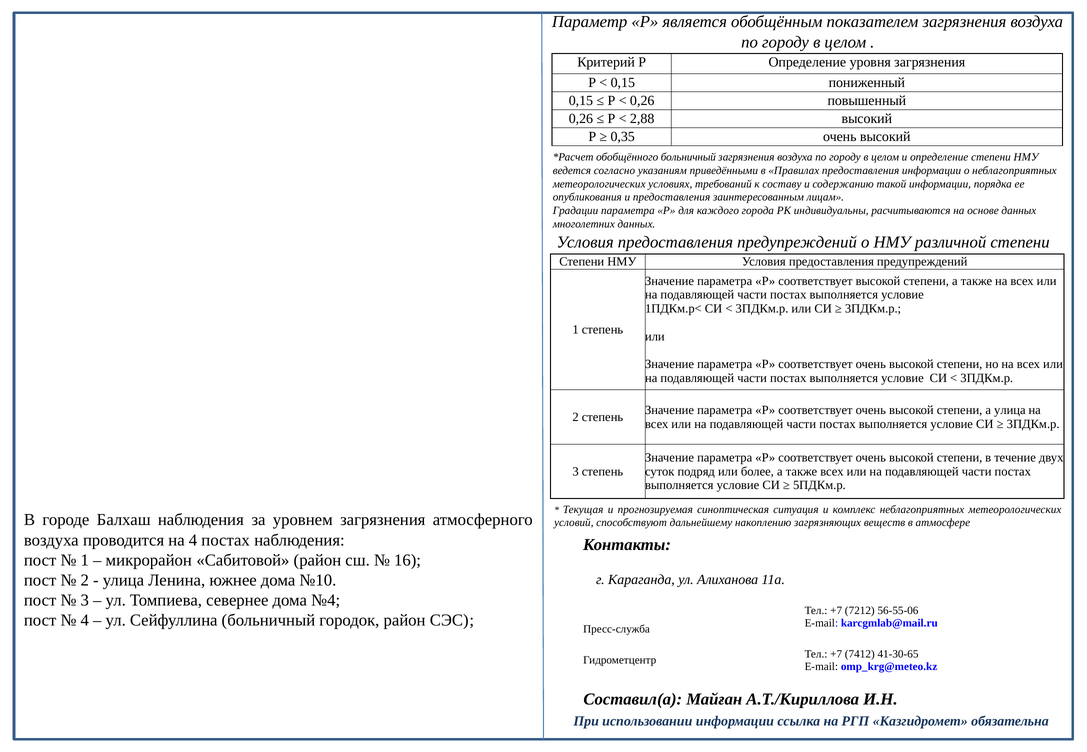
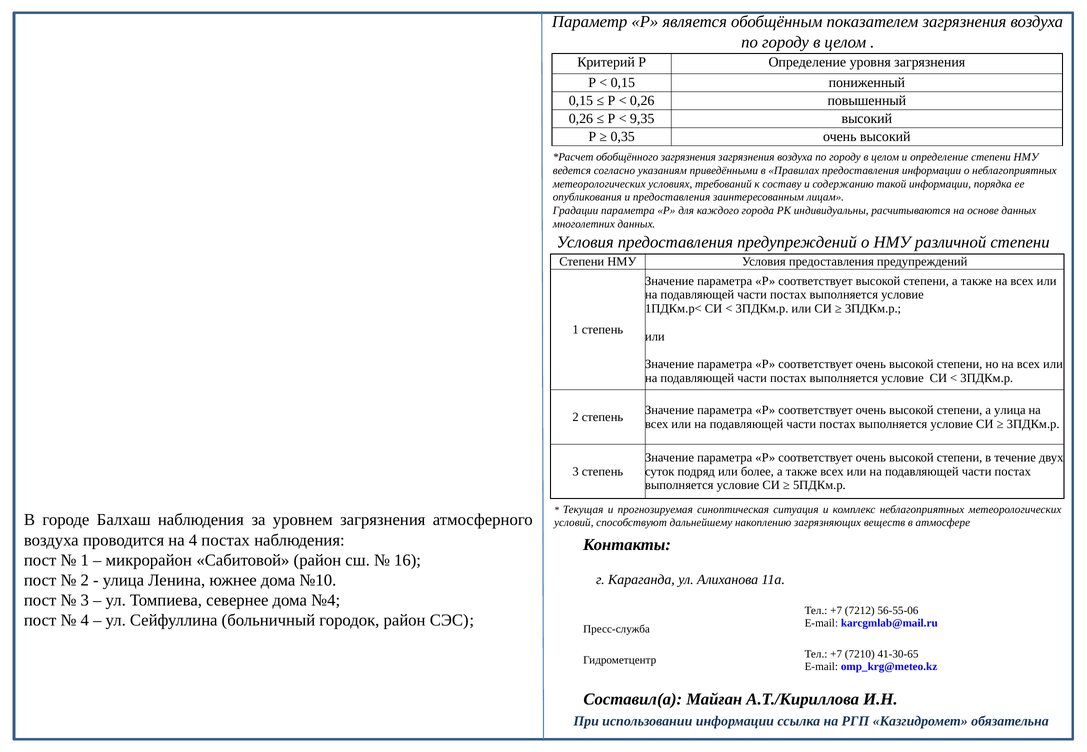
2,88: 2,88 -> 9,35 (642, 119)
обобщённого больничный: больничный -> загрязнения (688, 157)
7412: 7412 -> 7210 (860, 655)
